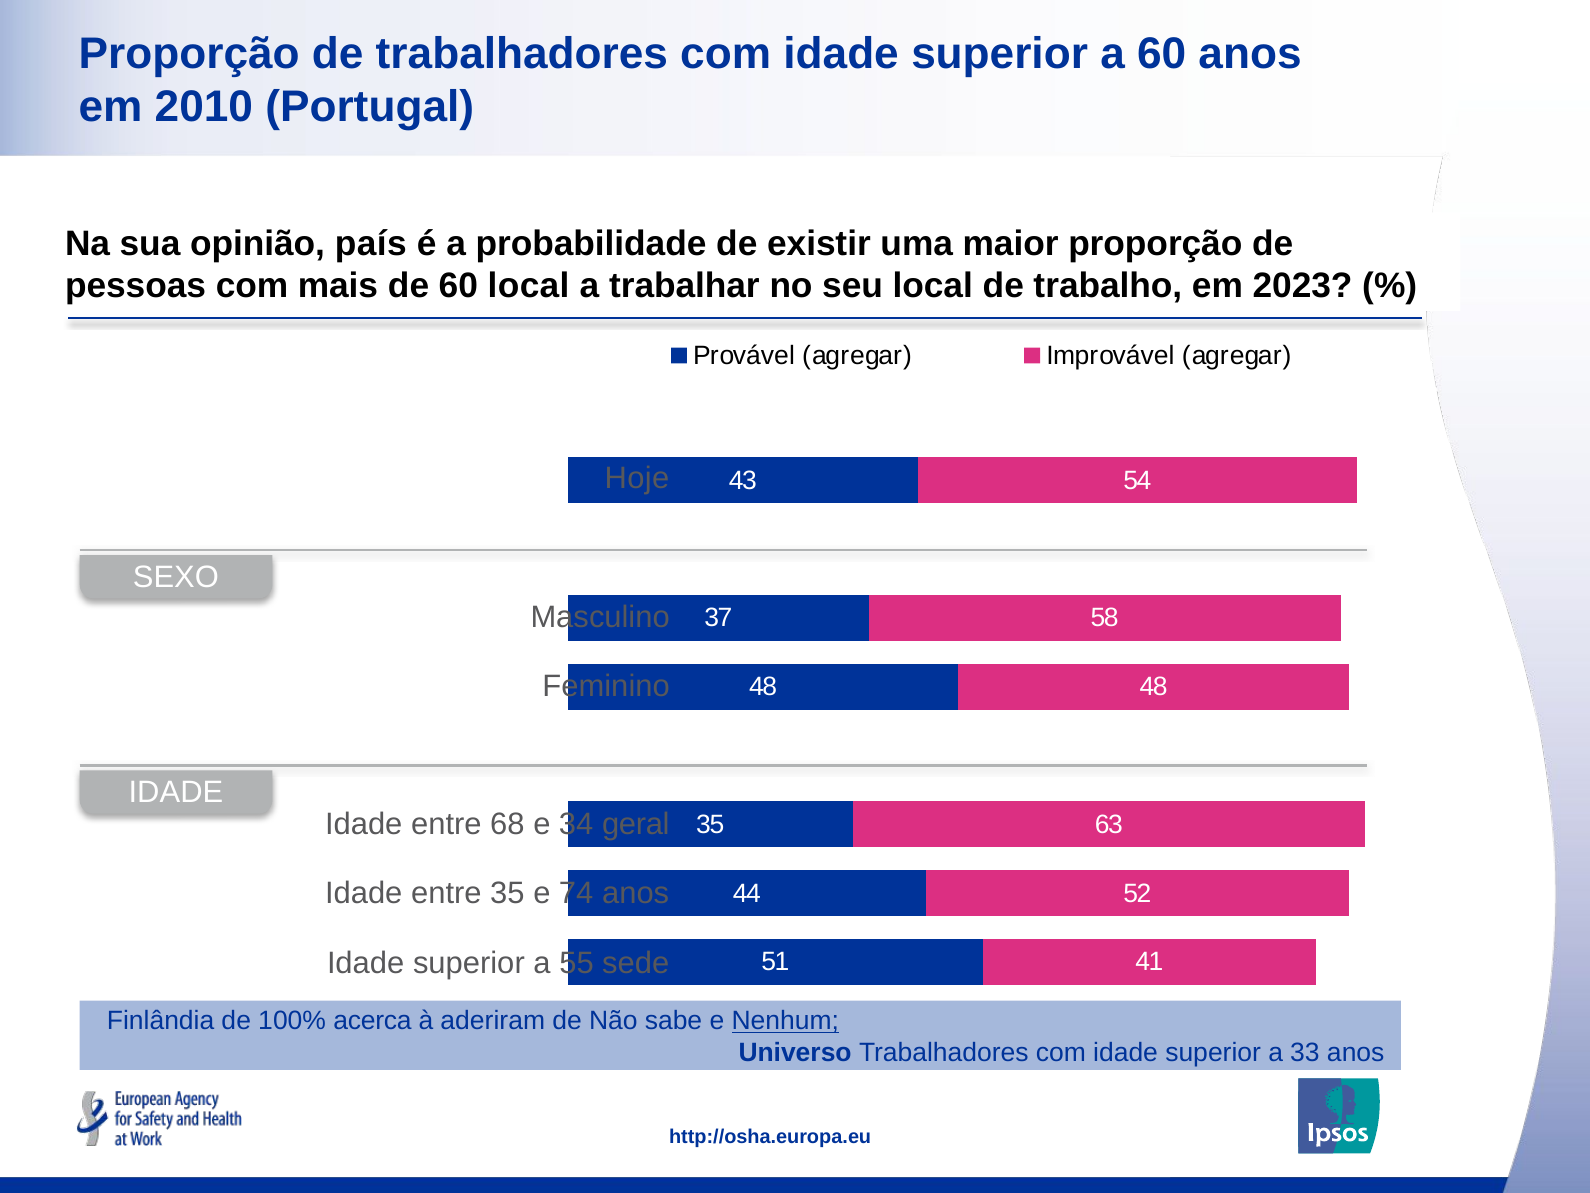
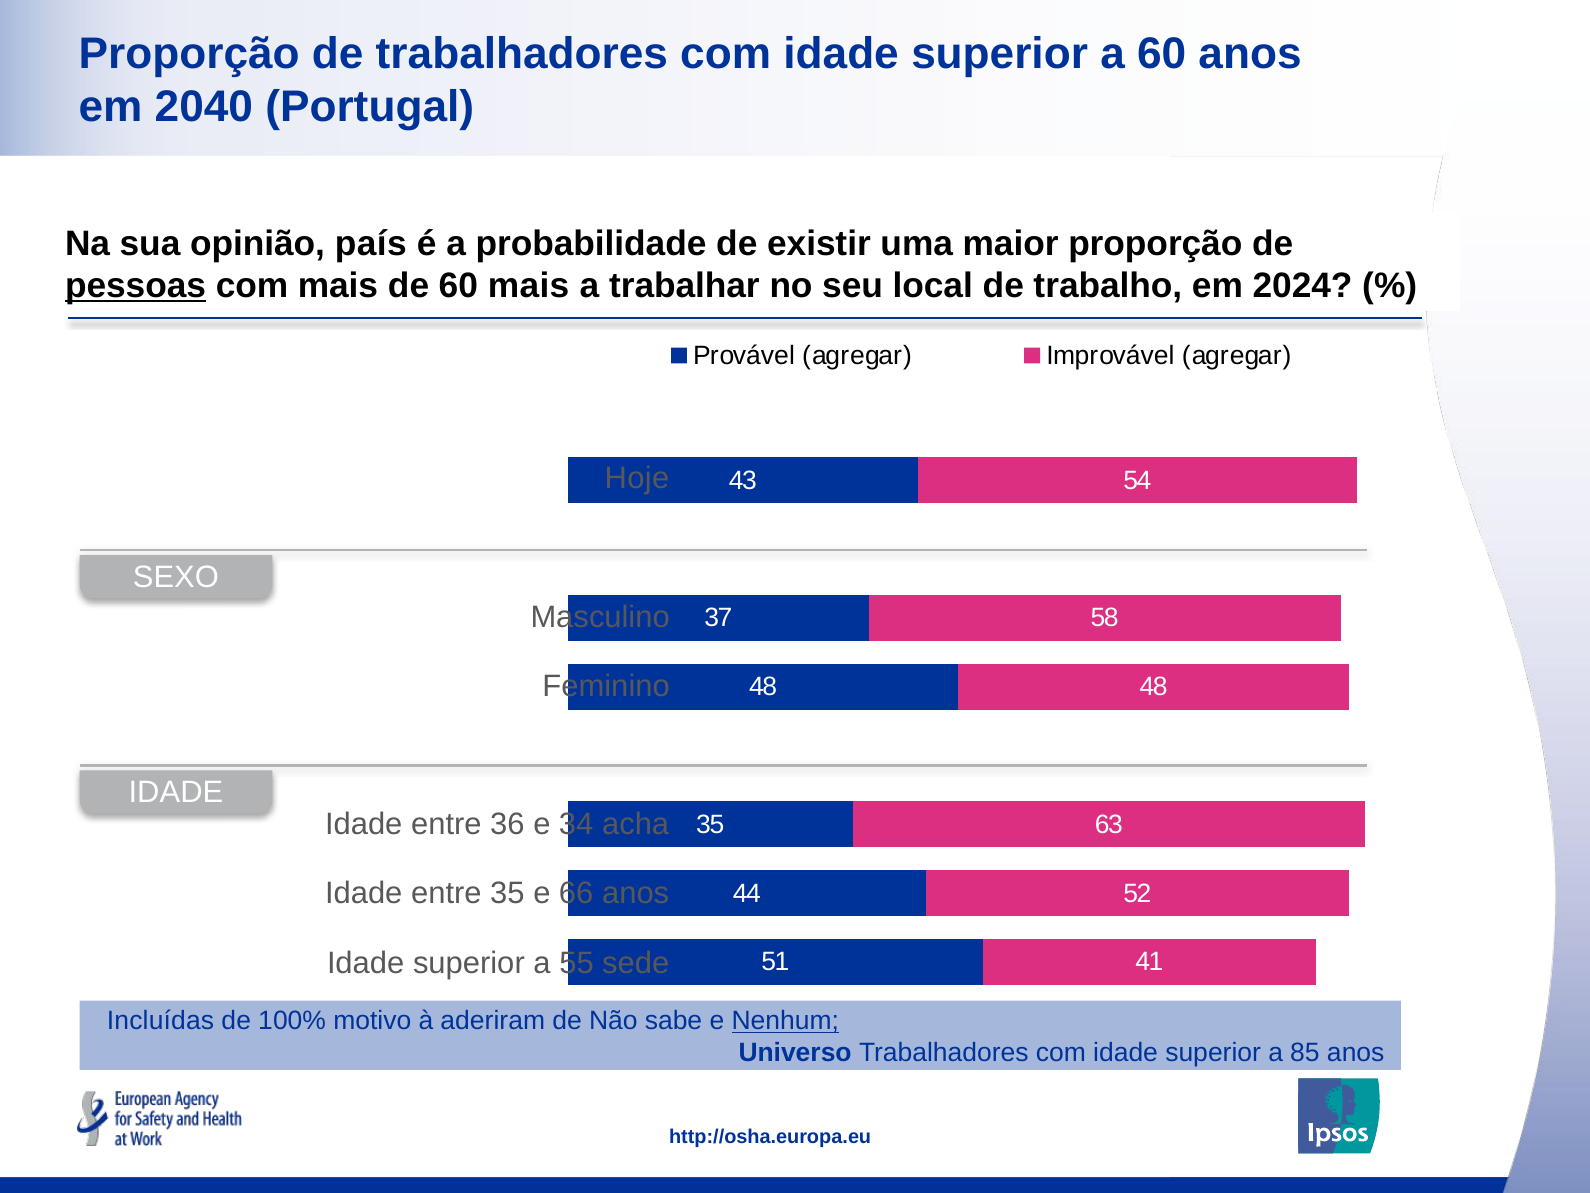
2010: 2010 -> 2040 (204, 107)
pessoas underline: none -> present (136, 286)
60 local: local -> mais (529, 286)
2023: 2023 -> 2024 (1303, 286)
68: 68 -> 36 (507, 824)
geral: geral -> acha (636, 824)
74: 74 -> 66 (576, 893)
Finlândia: Finlândia -> Incluídas (161, 1021)
acerca: acerca -> motivo (372, 1021)
33: 33 -> 85 (1305, 1052)
